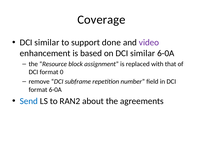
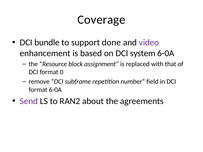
similar: similar -> bundle (47, 43)
on DCI similar: similar -> system (143, 53)
Send colour: blue -> purple (29, 101)
